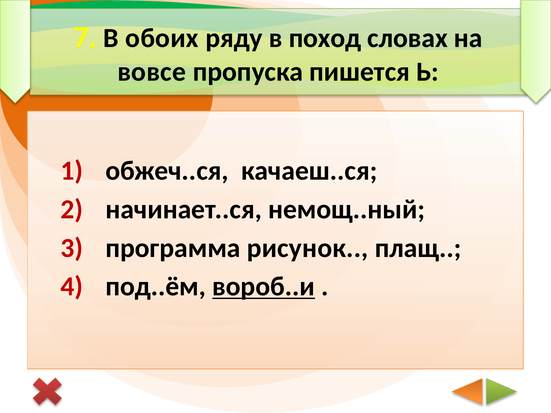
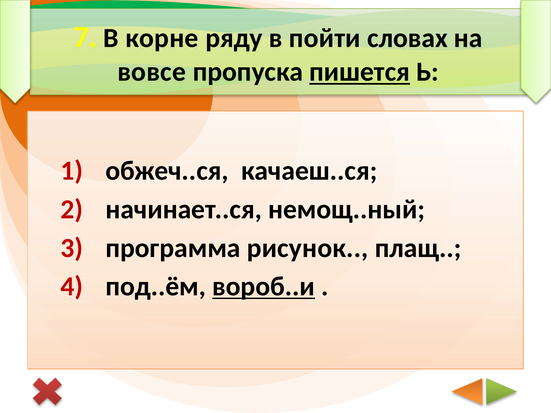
обоих: обоих -> корне (162, 38)
поход: поход -> пойти (325, 38)
пишется underline: none -> present (360, 72)
